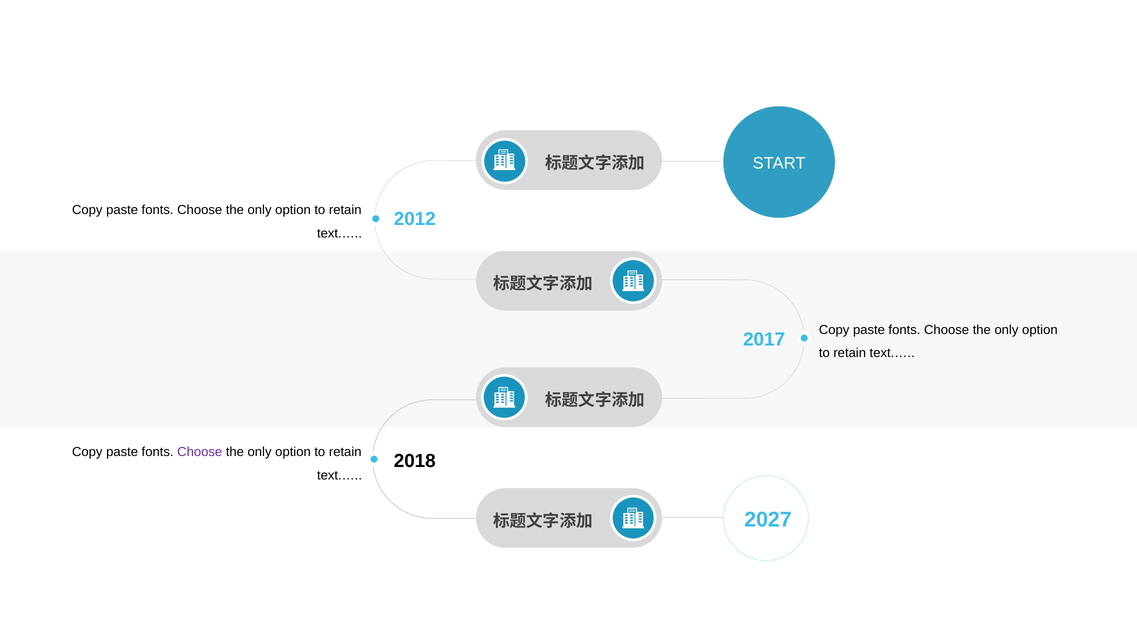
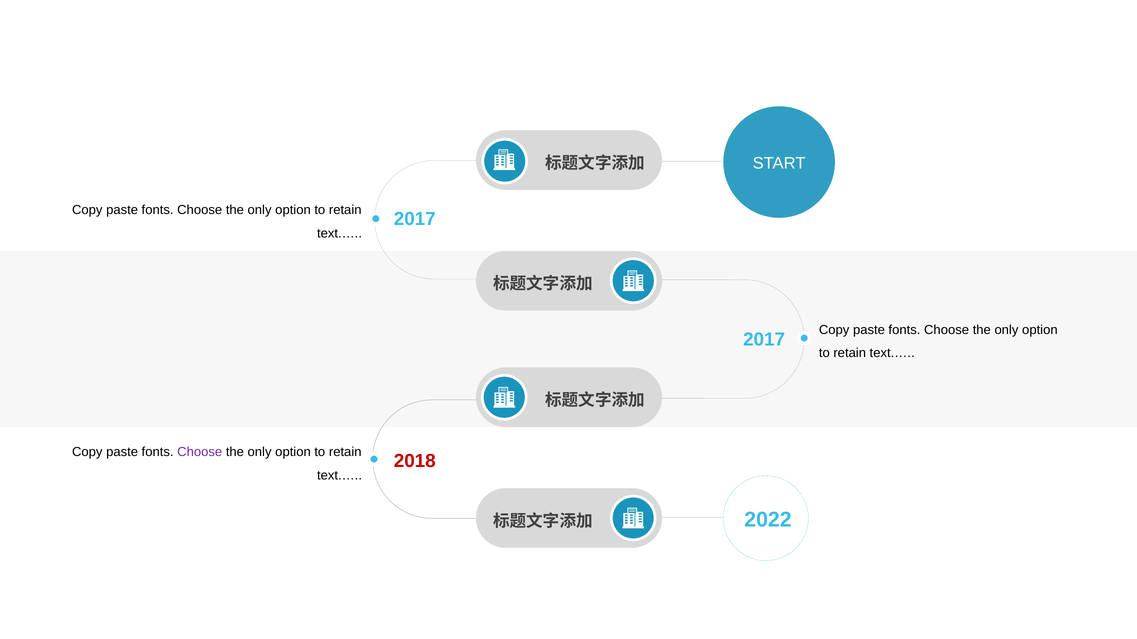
2012: 2012 -> 2017 (415, 219)
2018 colour: black -> red (415, 461)
2027: 2027 -> 2022 (768, 520)
